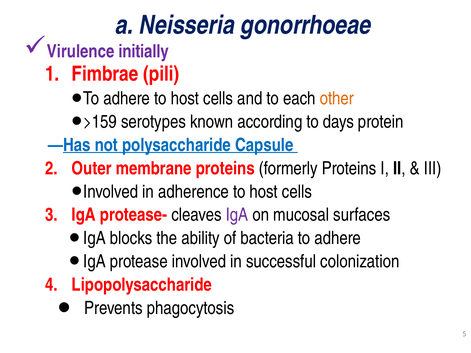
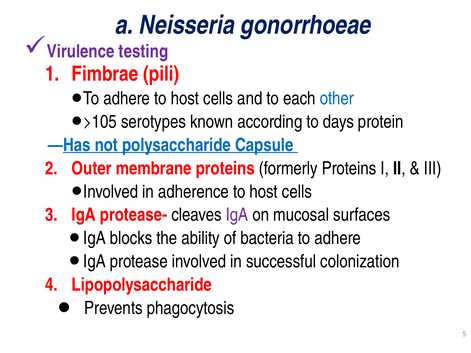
initially: initially -> testing (143, 52)
other colour: orange -> blue (337, 99)
>159: >159 -> >105 (100, 122)
